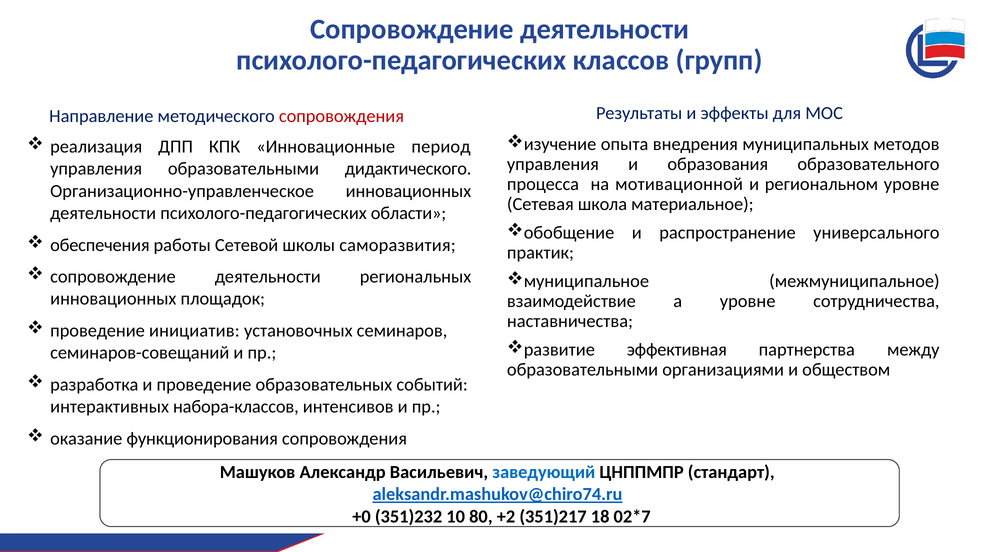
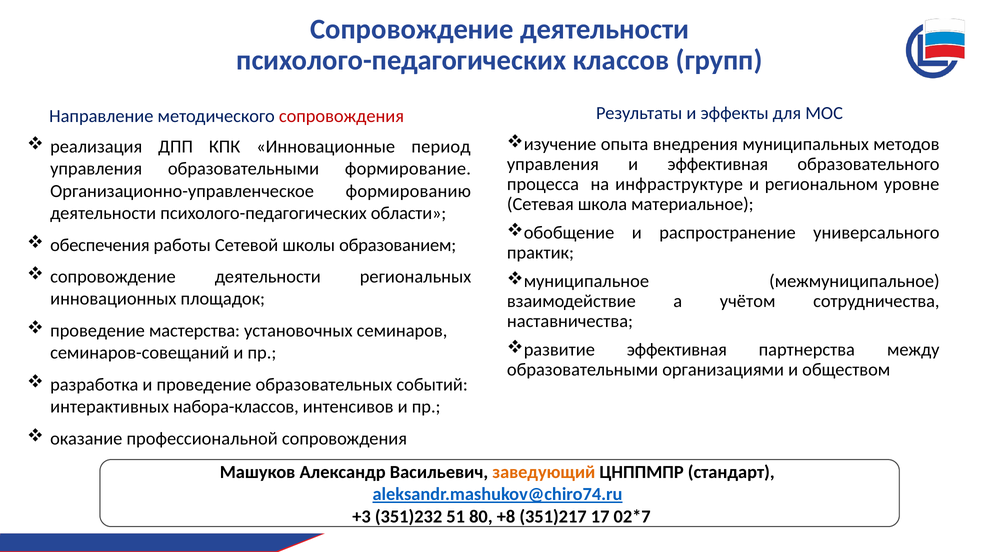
и образования: образования -> эффективная (718, 164)
дидактического: дидактического -> формирование (408, 169)
мотивационной: мотивационной -> инфраструктуре (679, 184)
Организационно-управленческое инновационных: инновационных -> формированию (408, 191)
саморазвития: саморазвития -> образованием (398, 245)
а уровне: уровне -> учётом (748, 301)
инициатив: инициатив -> мастерства (195, 331)
функционирования: функционирования -> профессиональной (202, 439)
заведующий colour: blue -> orange (544, 472)
+0: +0 -> +3 (362, 516)
10: 10 -> 51 (456, 516)
+2: +2 -> +8 (506, 516)
18: 18 -> 17 (600, 516)
